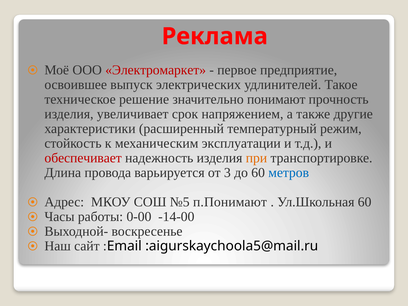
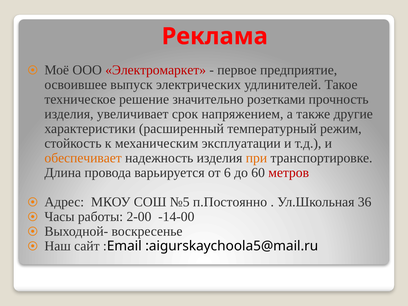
понимают: понимают -> розетками (276, 99)
обеспечивает colour: red -> orange (83, 158)
3: 3 -> 6 (227, 173)
метров colour: blue -> red (289, 173)
п.Понимают: п.Понимают -> п.Постоянно (230, 202)
Ул.Школьная 60: 60 -> 36 (365, 202)
0-00: 0-00 -> 2-00 (139, 217)
